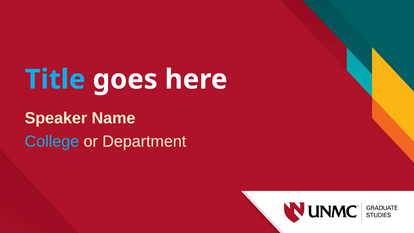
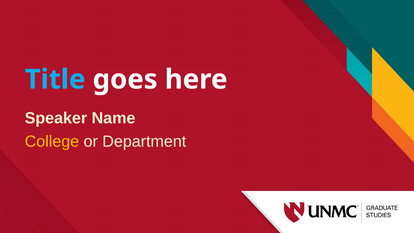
College colour: light blue -> yellow (52, 141)
